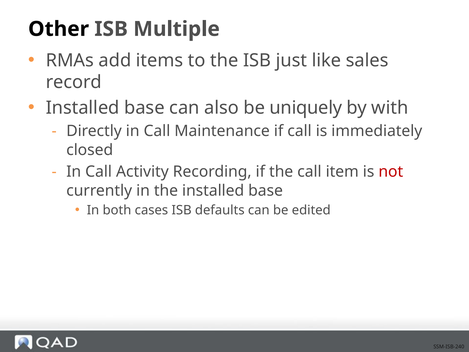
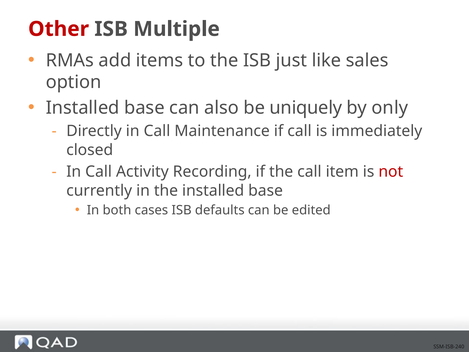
Other colour: black -> red (59, 29)
record: record -> option (74, 82)
with: with -> only (390, 108)
